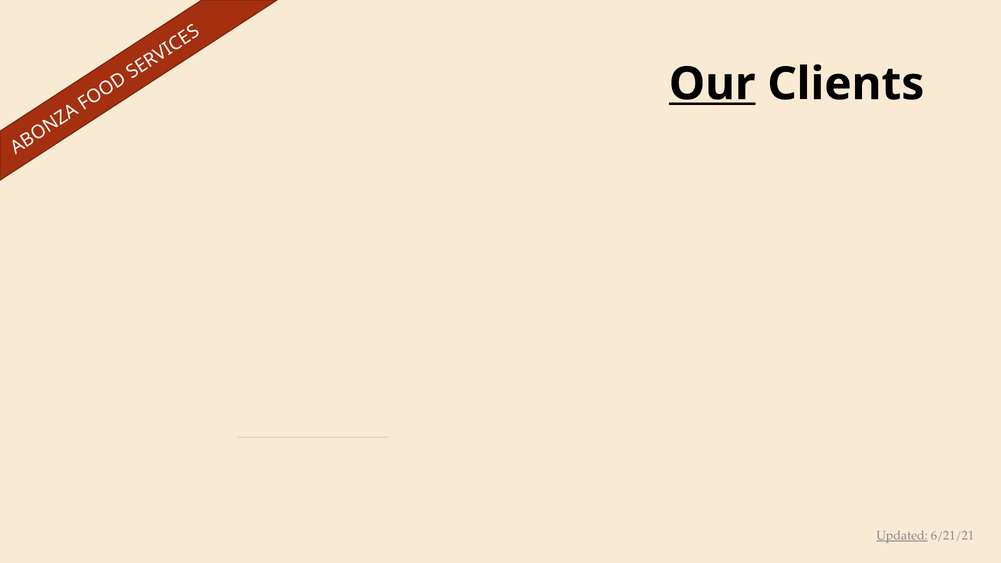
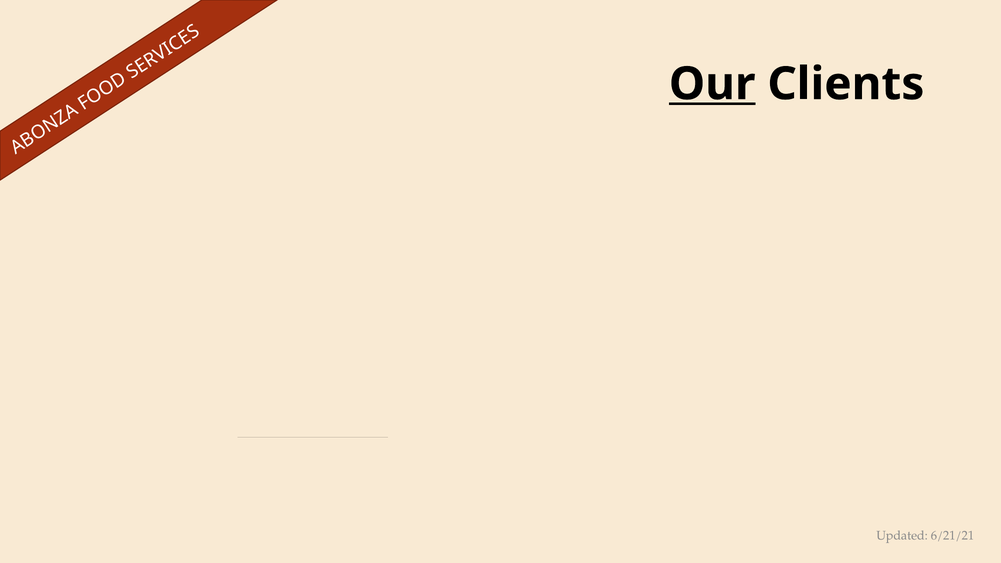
Updated underline: present -> none (902, 536)
